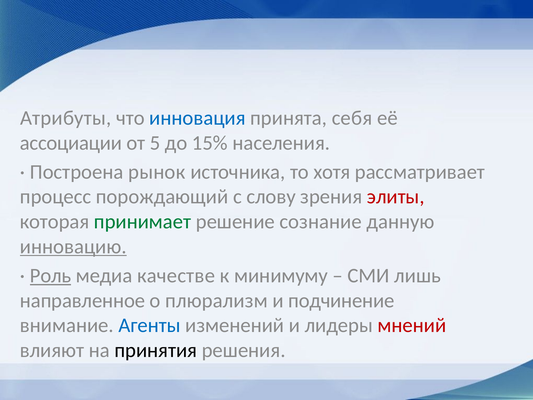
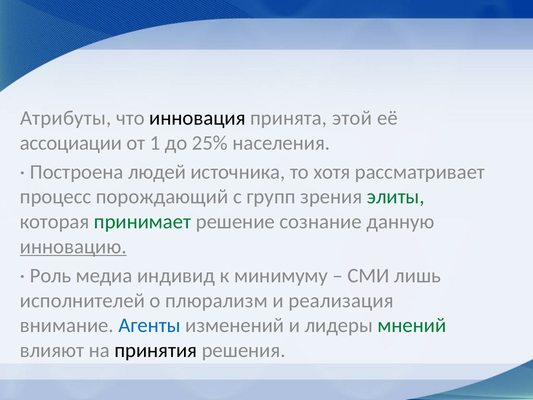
инновация colour: blue -> black (197, 118)
себя: себя -> этой (352, 118)
5: 5 -> 1 (155, 143)
15%: 15% -> 25% (210, 143)
рынок: рынок -> людей (157, 172)
слову: слову -> групп (271, 197)
элиты colour: red -> green (396, 197)
Роль underline: present -> none (51, 275)
качестве: качестве -> индивид (176, 275)
направленное: направленное -> исполнителей (82, 300)
подчинение: подчинение -> реализация (341, 300)
мнений colour: red -> green (412, 325)
